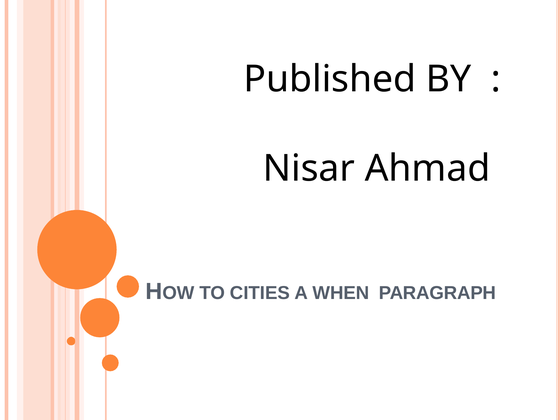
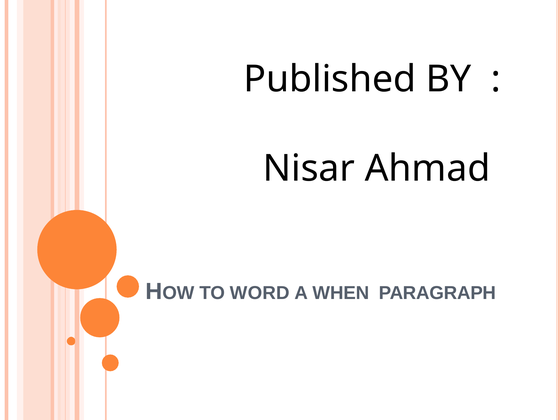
CITIES: CITIES -> WORD (260, 293)
